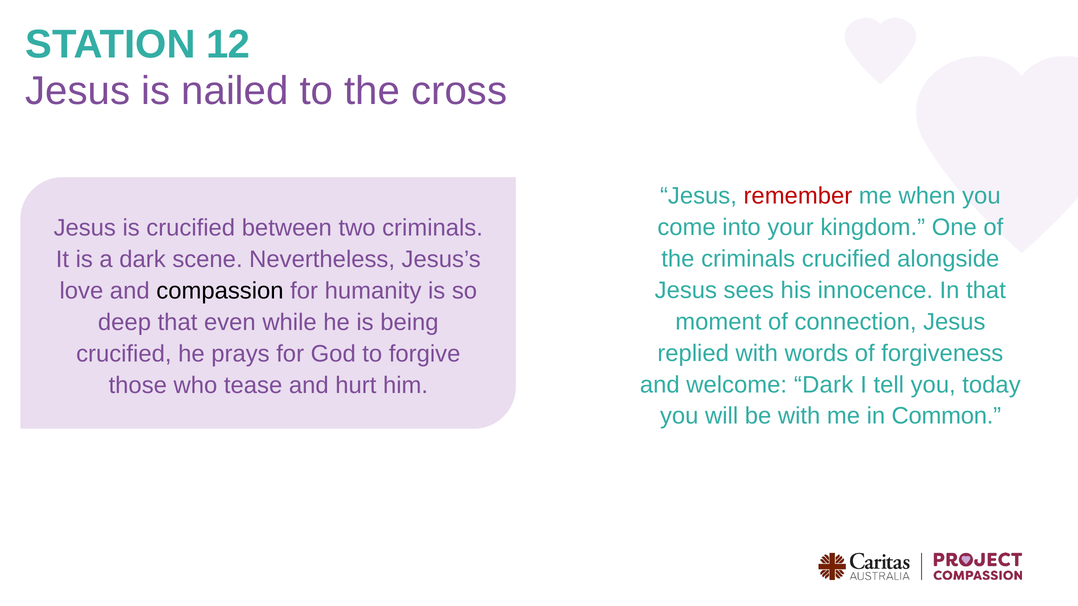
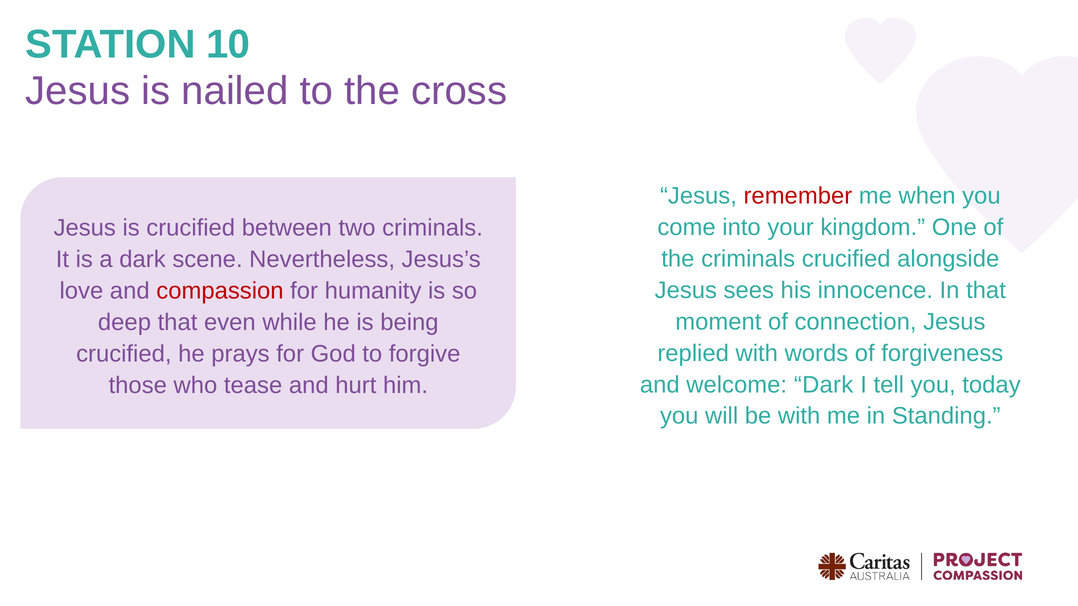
12: 12 -> 10 (228, 45)
compassion colour: black -> red (220, 291)
Common: Common -> Standing (946, 416)
